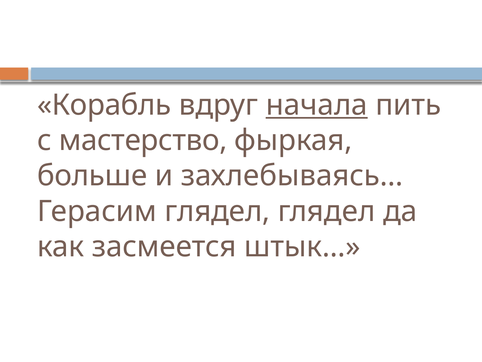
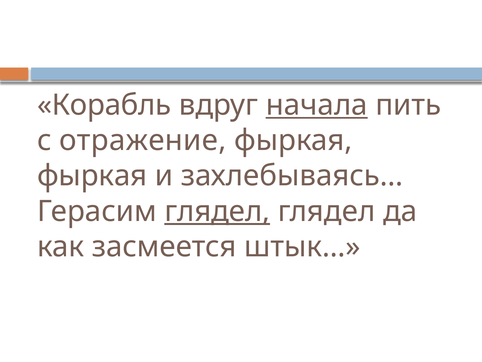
мастерство: мастерство -> отражение (143, 140)
больше: больше -> фыркая (92, 176)
глядел underline: none -> present (217, 211)
